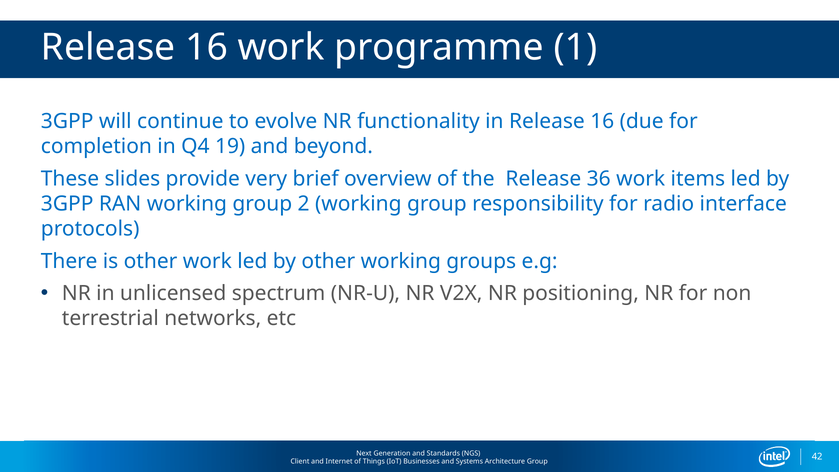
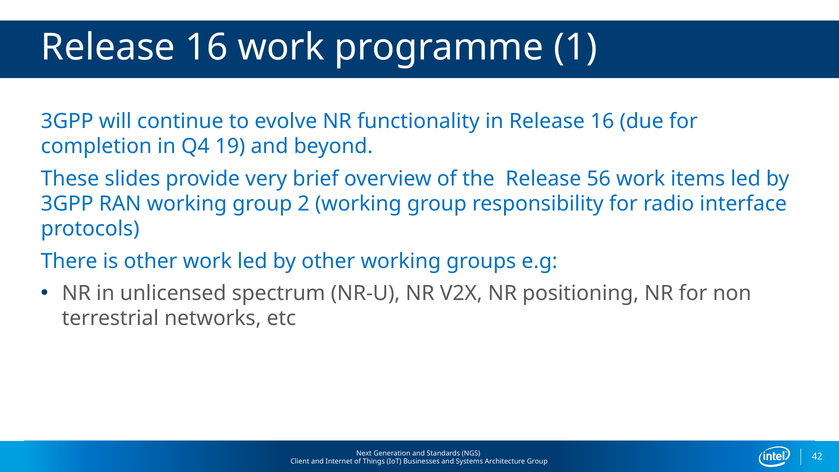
36: 36 -> 56 (599, 179)
